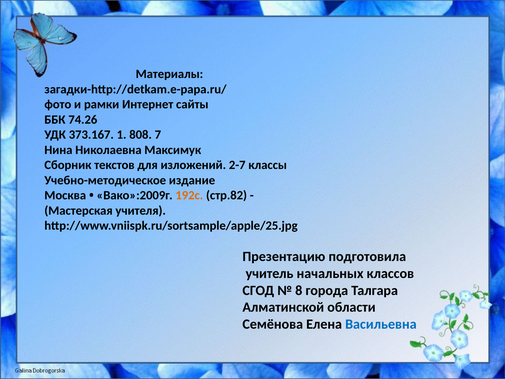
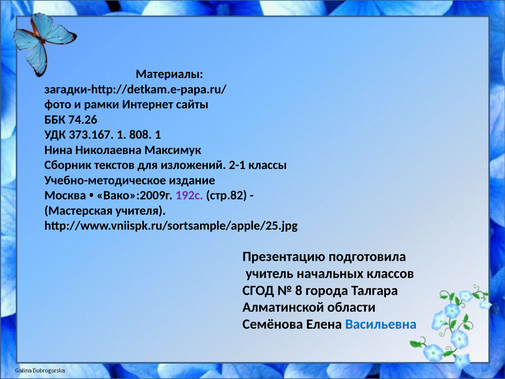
808 7: 7 -> 1 (158, 135)
2-7: 2-7 -> 2-1 (237, 165)
192с colour: orange -> purple (189, 195)
